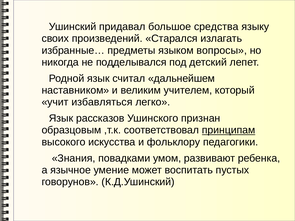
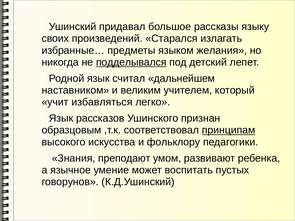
средства: средства -> рассказы (216, 27)
вопросы: вопросы -> желания (222, 50)
подделывался underline: none -> present (131, 62)
повадками: повадками -> преподают (124, 158)
